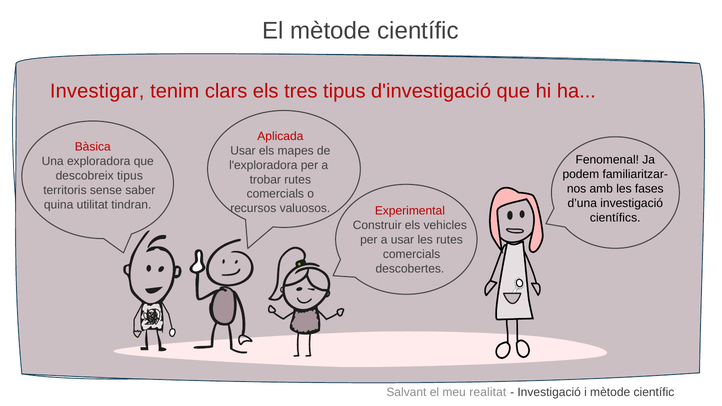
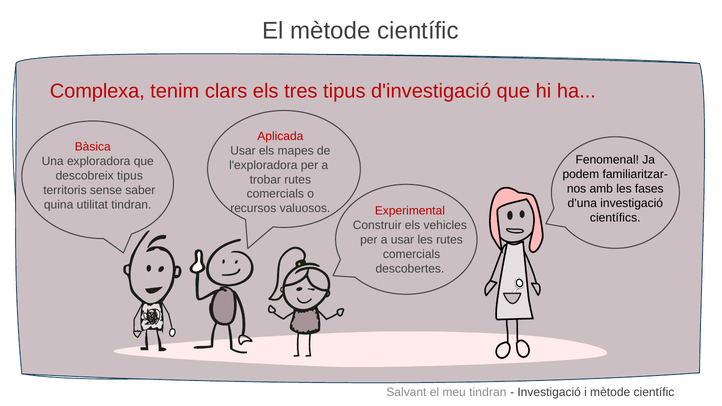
Investigar: Investigar -> Complexa (97, 91)
meu realitat: realitat -> tindran (488, 393)
